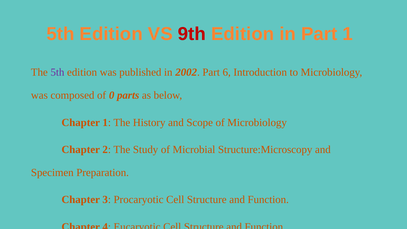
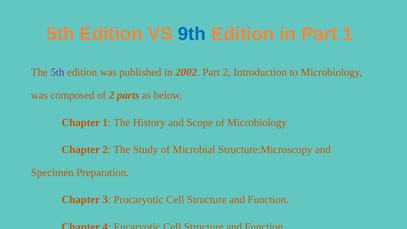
9th colour: red -> blue (192, 34)
Part 6: 6 -> 2 (227, 72)
of 0: 0 -> 2 (112, 95)
